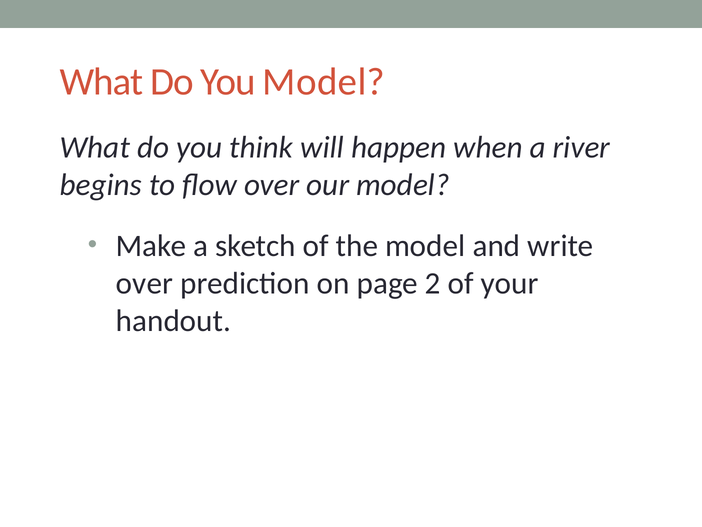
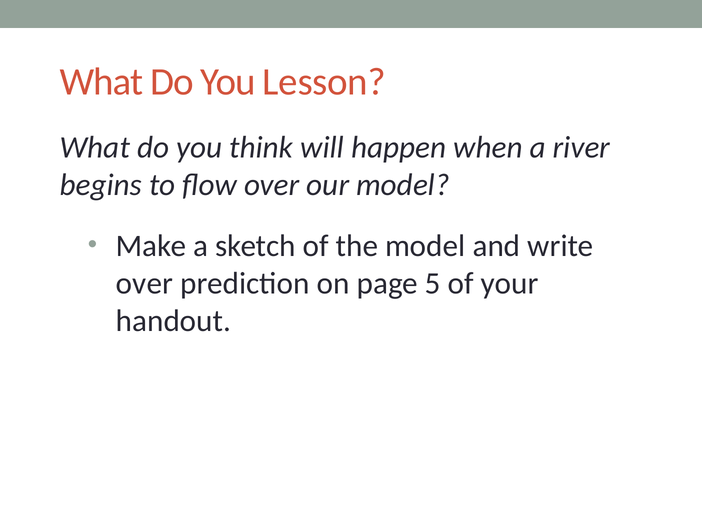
You Model: Model -> Lesson (324, 82)
2: 2 -> 5 (433, 283)
